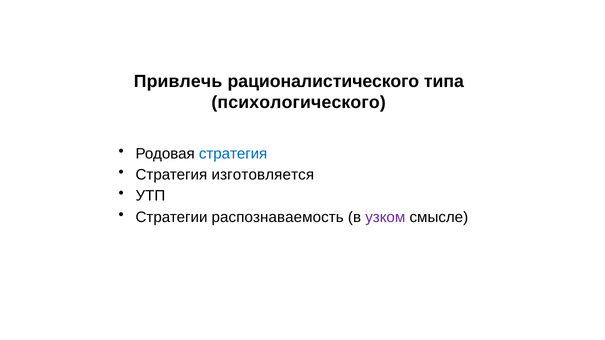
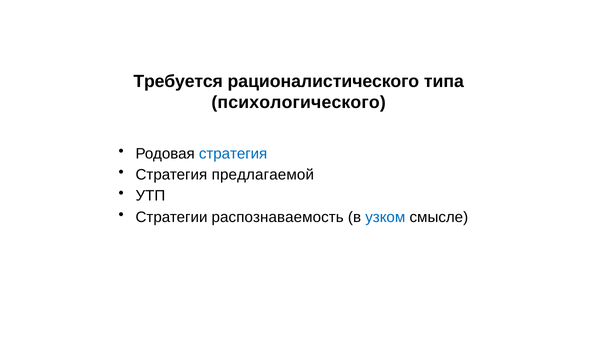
Привлечь: Привлечь -> Требуется (178, 81)
изготовляется: изготовляется -> предлагаемой (263, 175)
узком colour: purple -> blue (385, 217)
